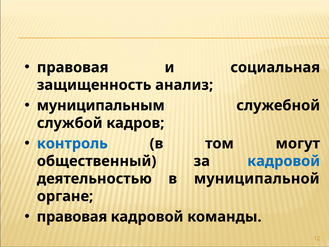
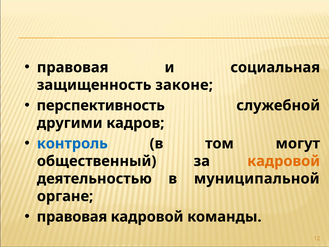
анализ: анализ -> законе (184, 85)
муниципальным: муниципальным -> перспективность (101, 105)
службой: службой -> другими (70, 123)
кадровой colour: blue -> orange (284, 161)
